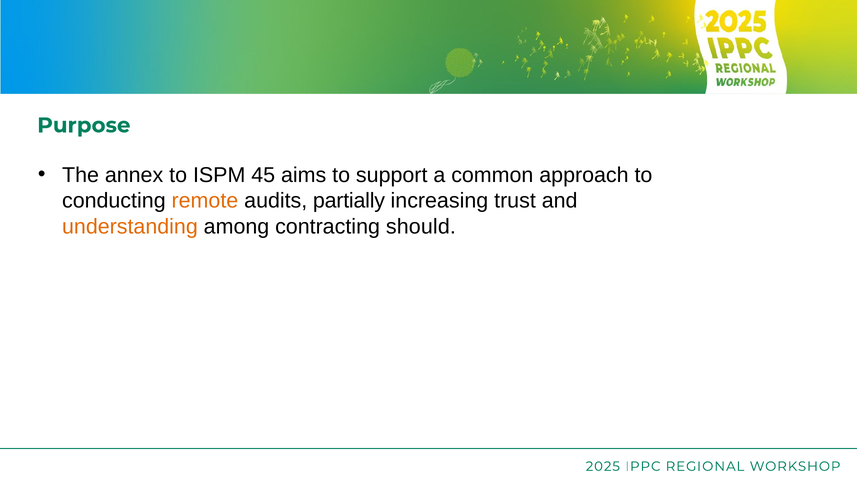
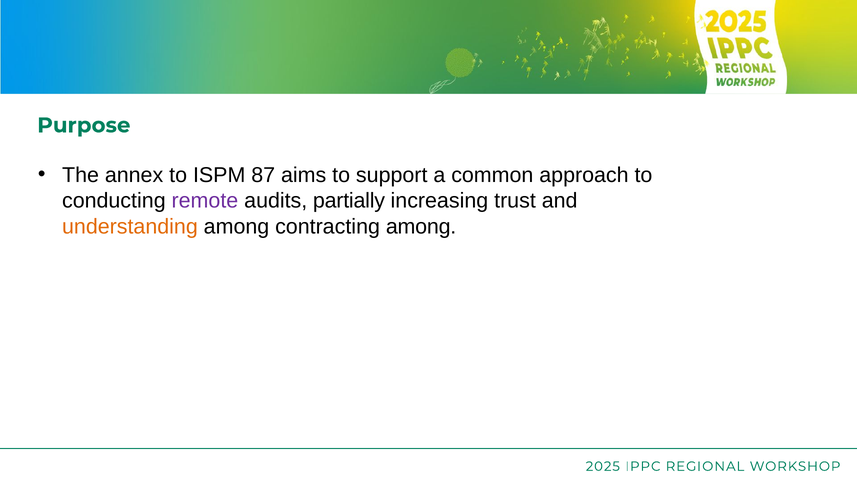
45: 45 -> 87 (263, 175)
remote colour: orange -> purple (205, 201)
contracting should: should -> among (421, 226)
